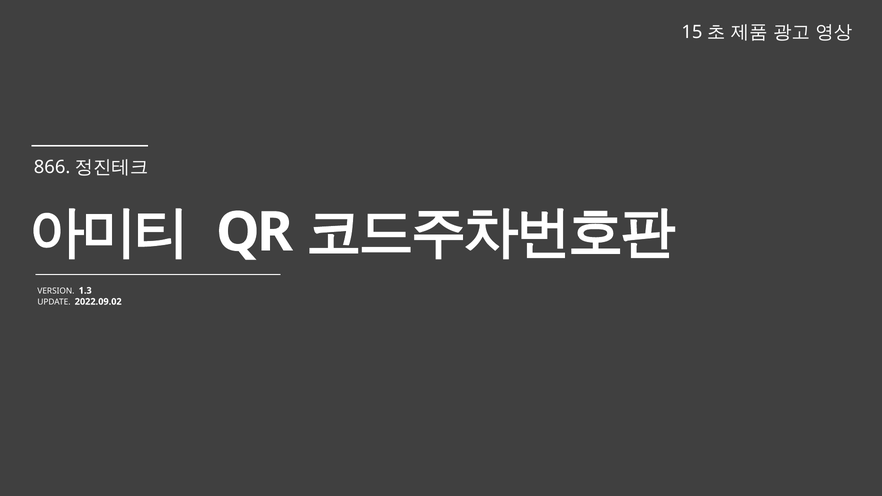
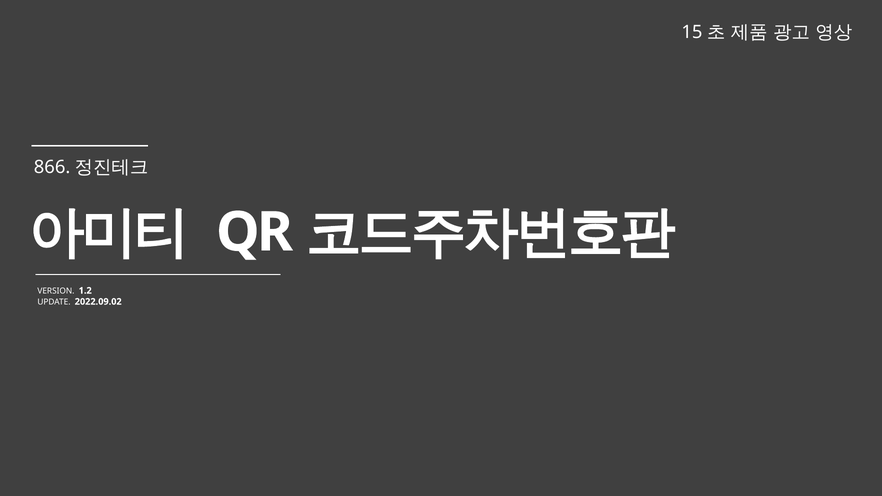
1.3: 1.3 -> 1.2 (85, 291)
